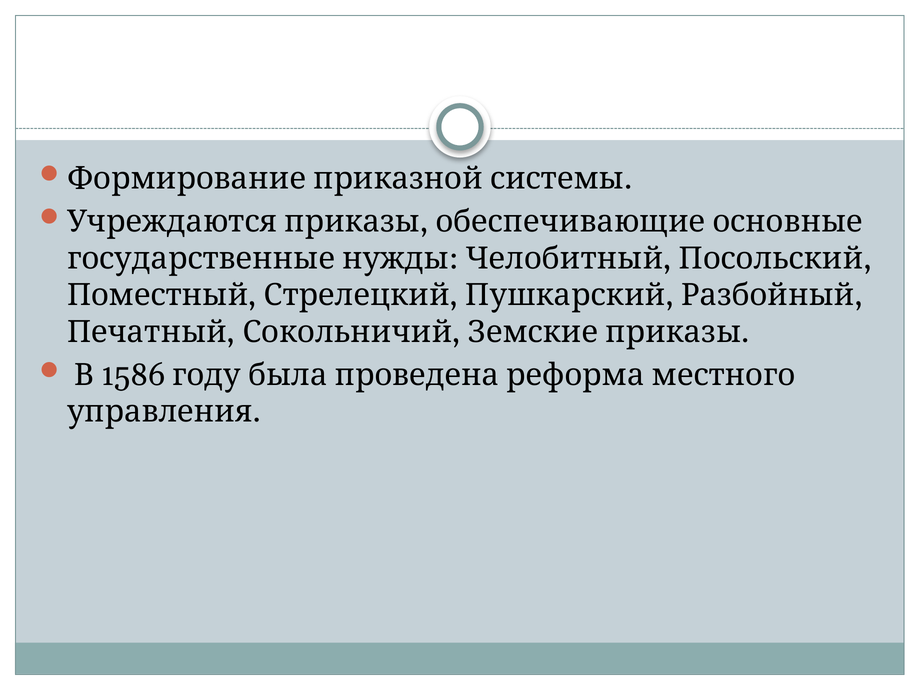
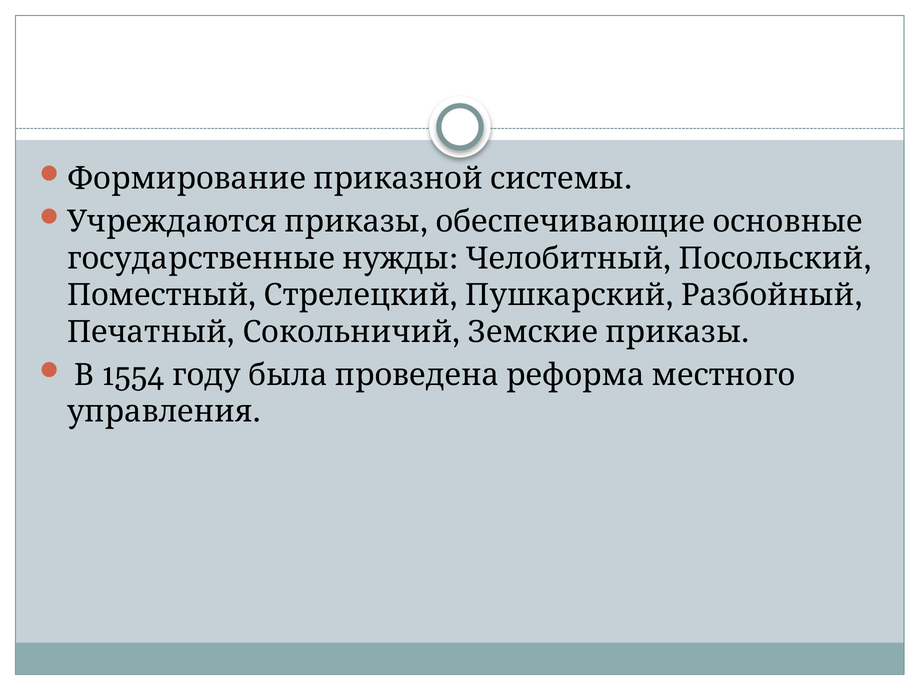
1586: 1586 -> 1554 (133, 375)
